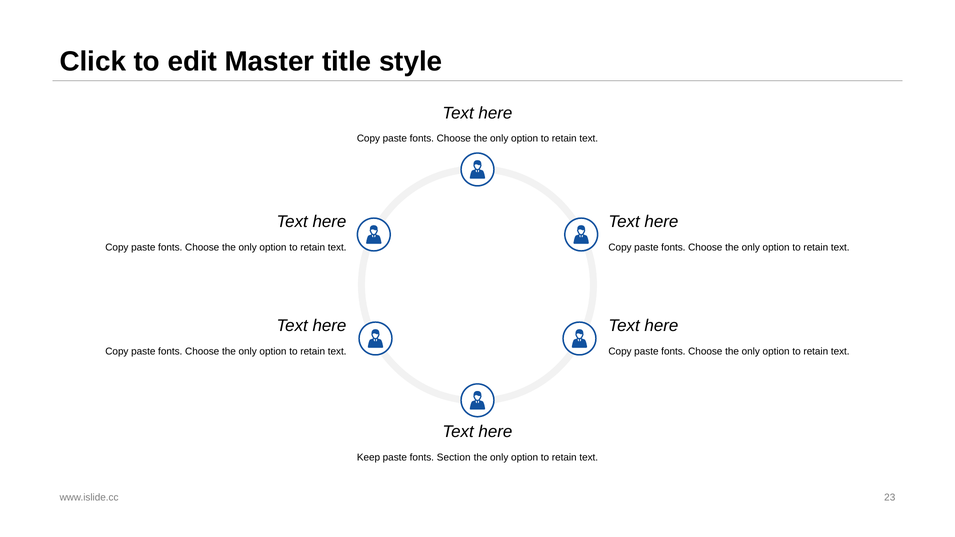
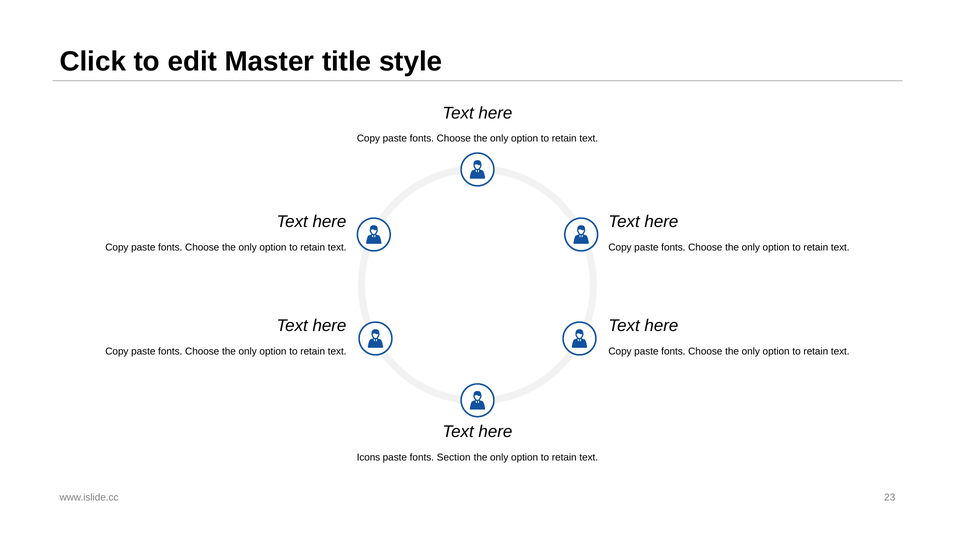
Keep: Keep -> Icons (369, 457)
